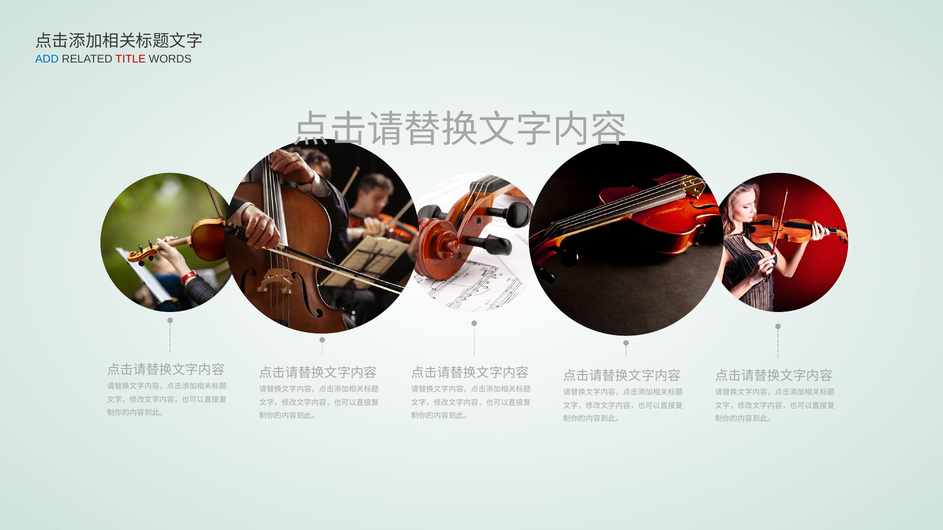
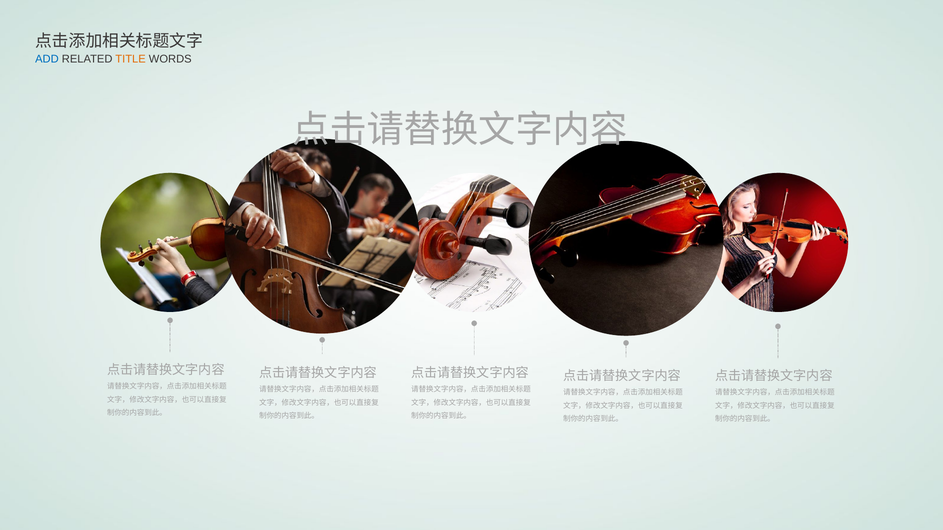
TITLE colour: red -> orange (131, 59)
